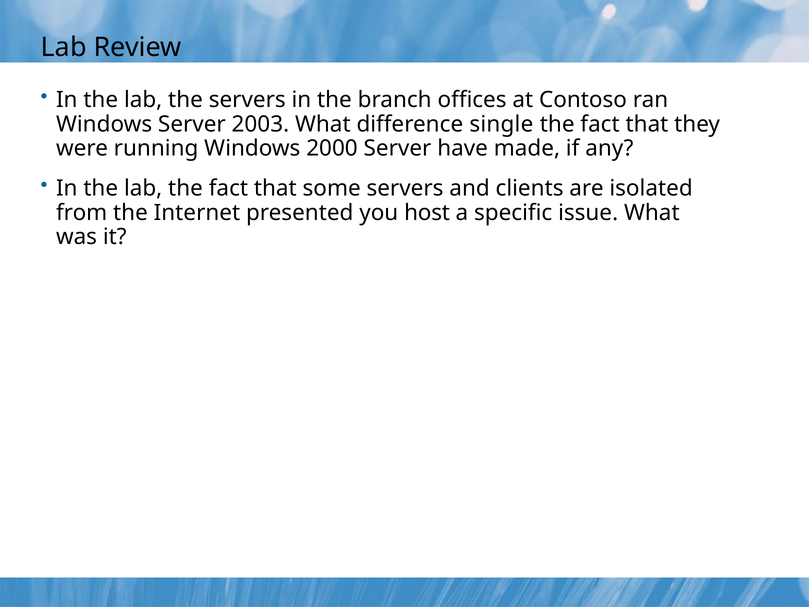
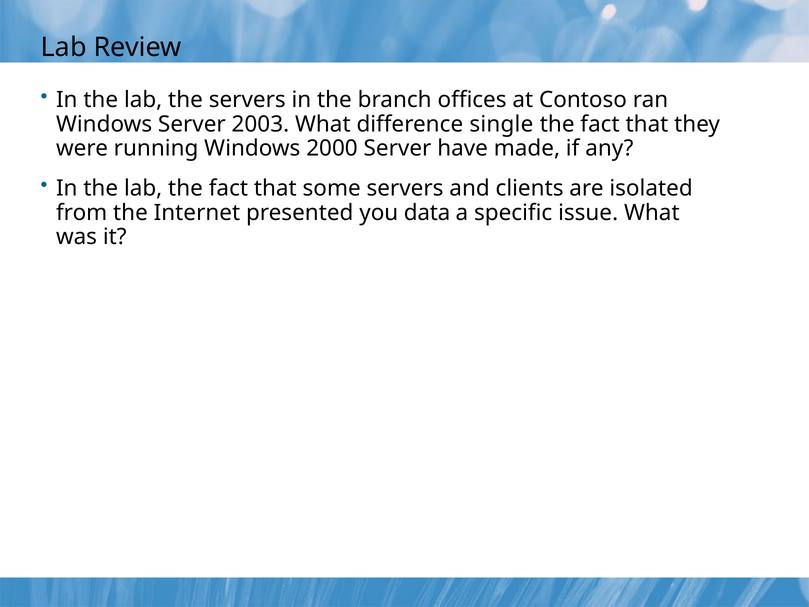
host: host -> data (427, 213)
